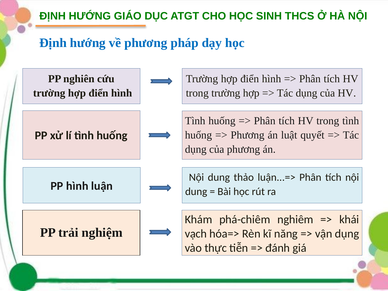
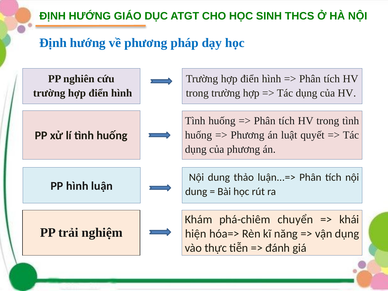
nghiêm: nghiêm -> chuyển (295, 220)
vạch: vạch -> hiện (196, 234)
